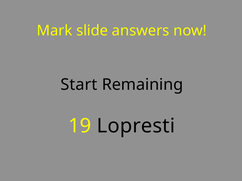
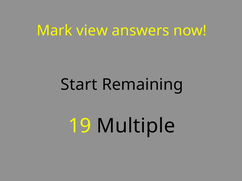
slide: slide -> view (92, 31)
Lopresti: Lopresti -> Multiple (136, 126)
